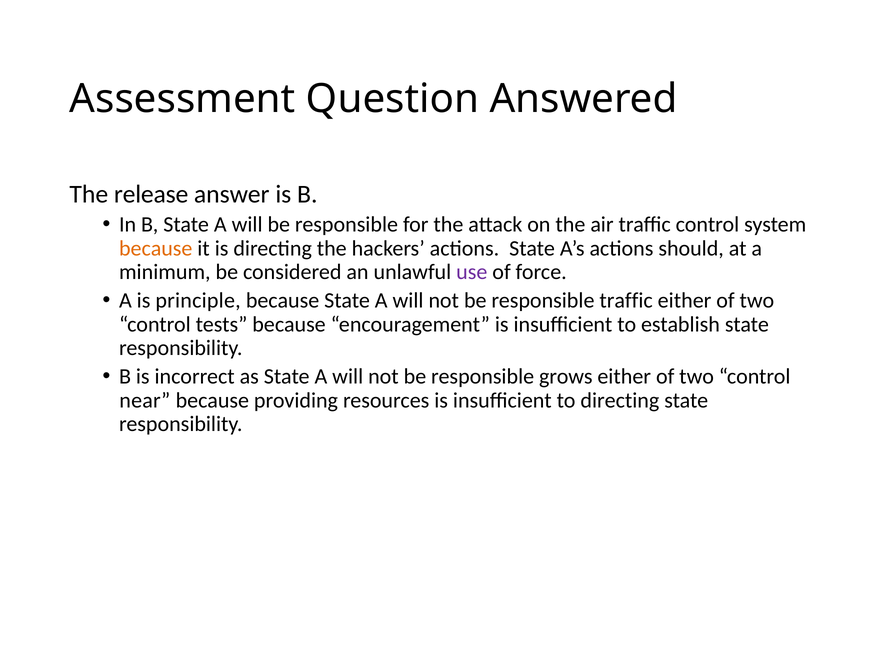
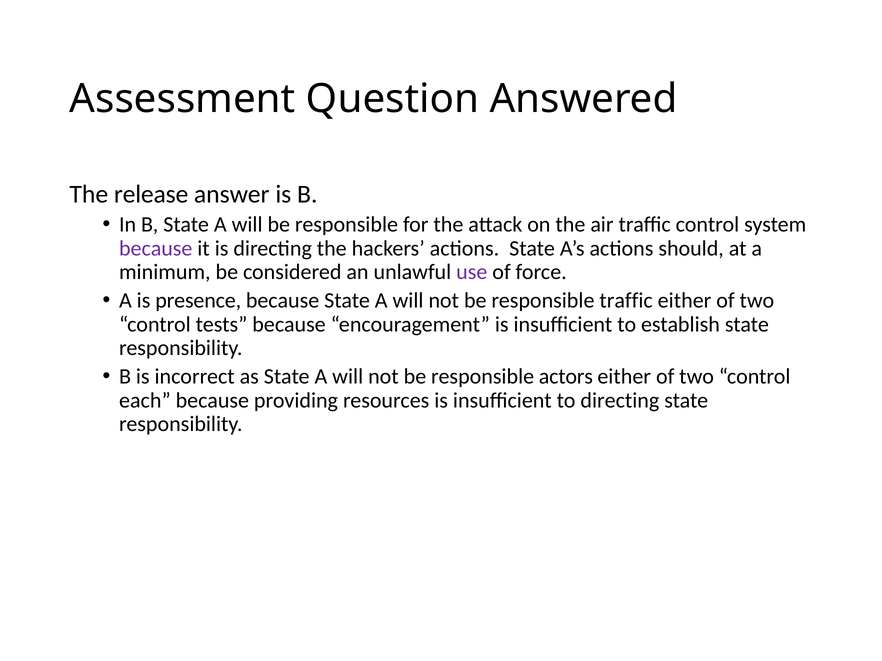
because colour: orange -> purple (156, 248)
principle: principle -> presence (198, 301)
grows: grows -> actors (566, 377)
near: near -> each (145, 401)
